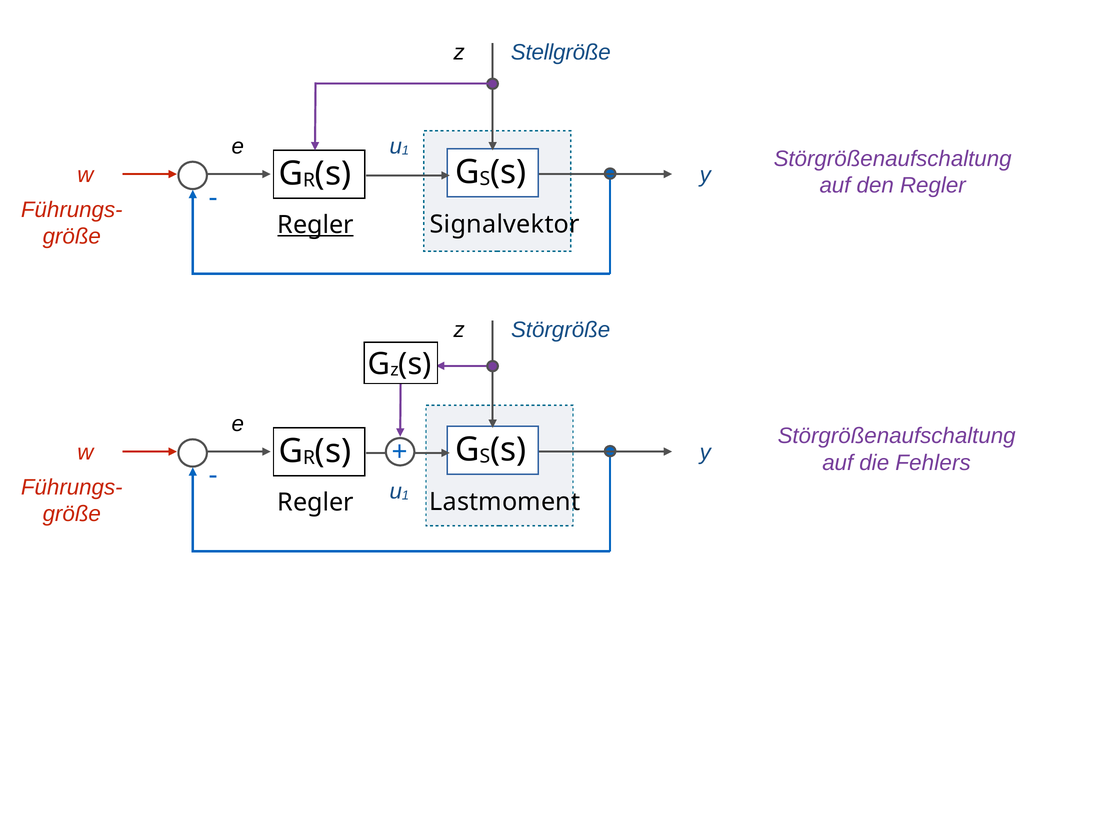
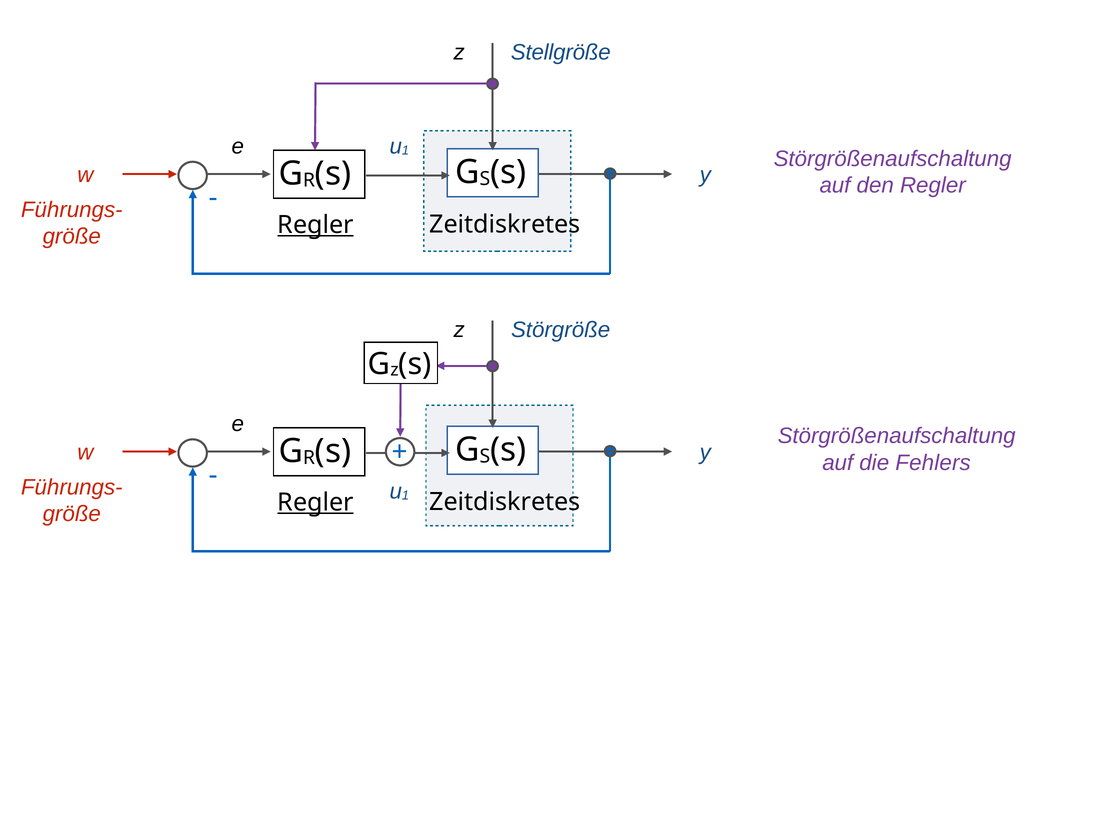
Signalvektor: Signalvektor -> Zeitdiskretes (505, 224)
Lastmoment: Lastmoment -> Zeitdiskretes (505, 502)
Regler underline: none -> present (316, 503)
